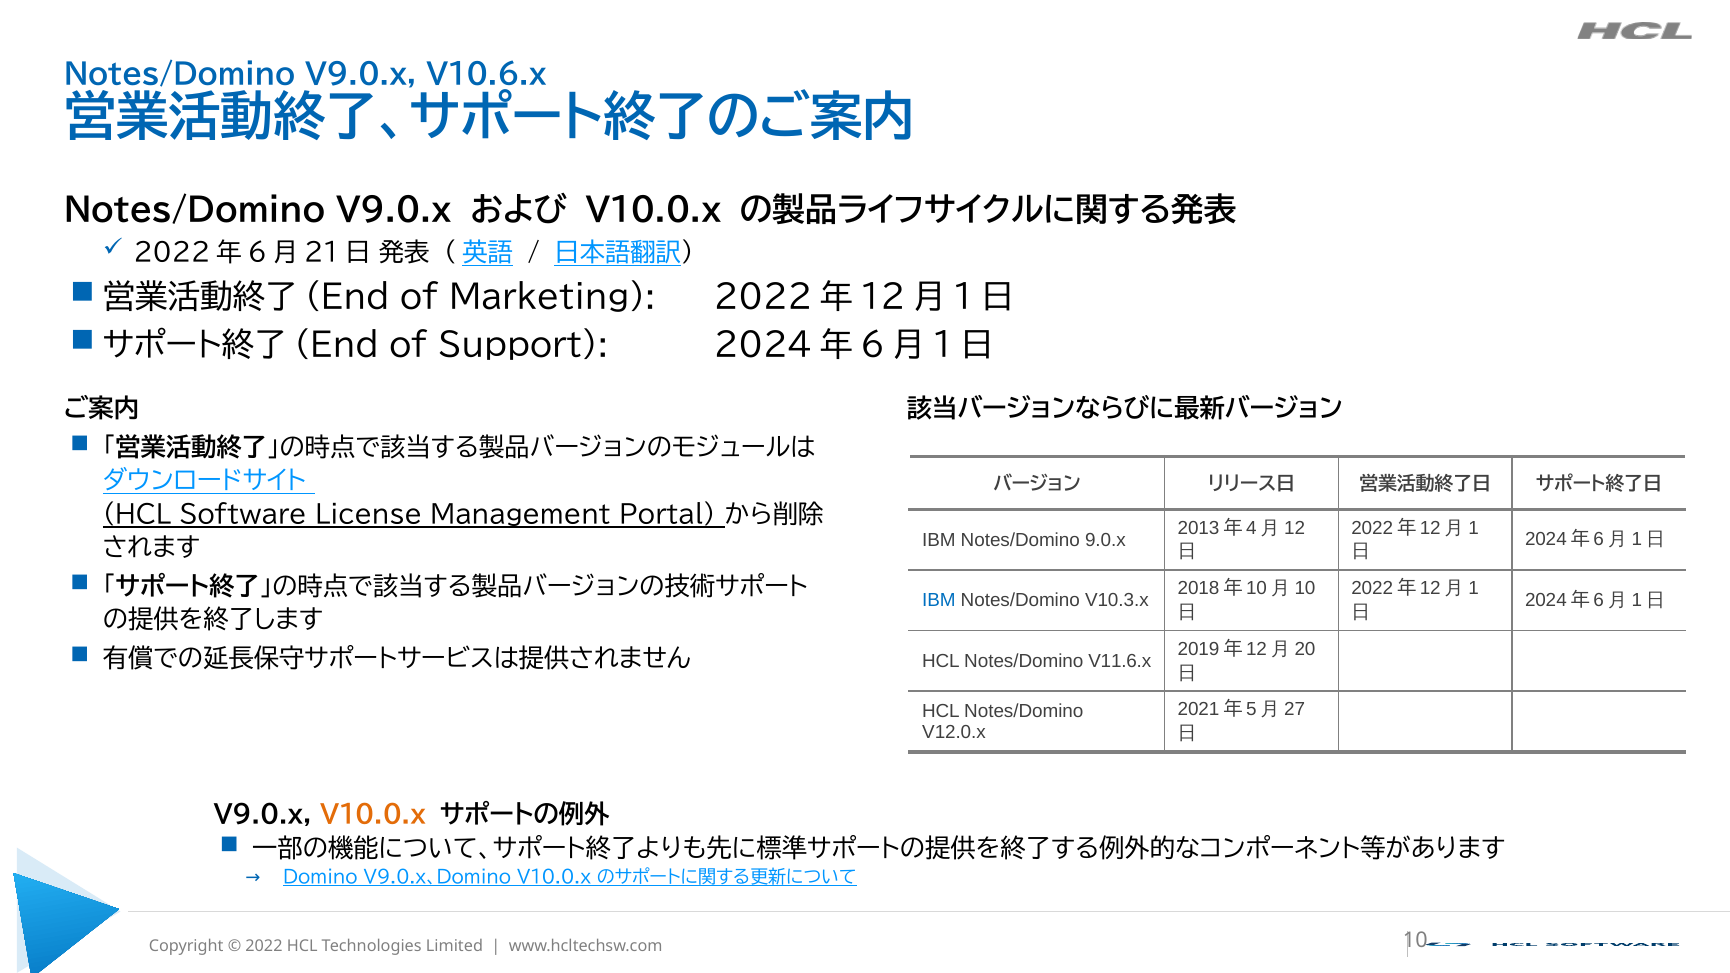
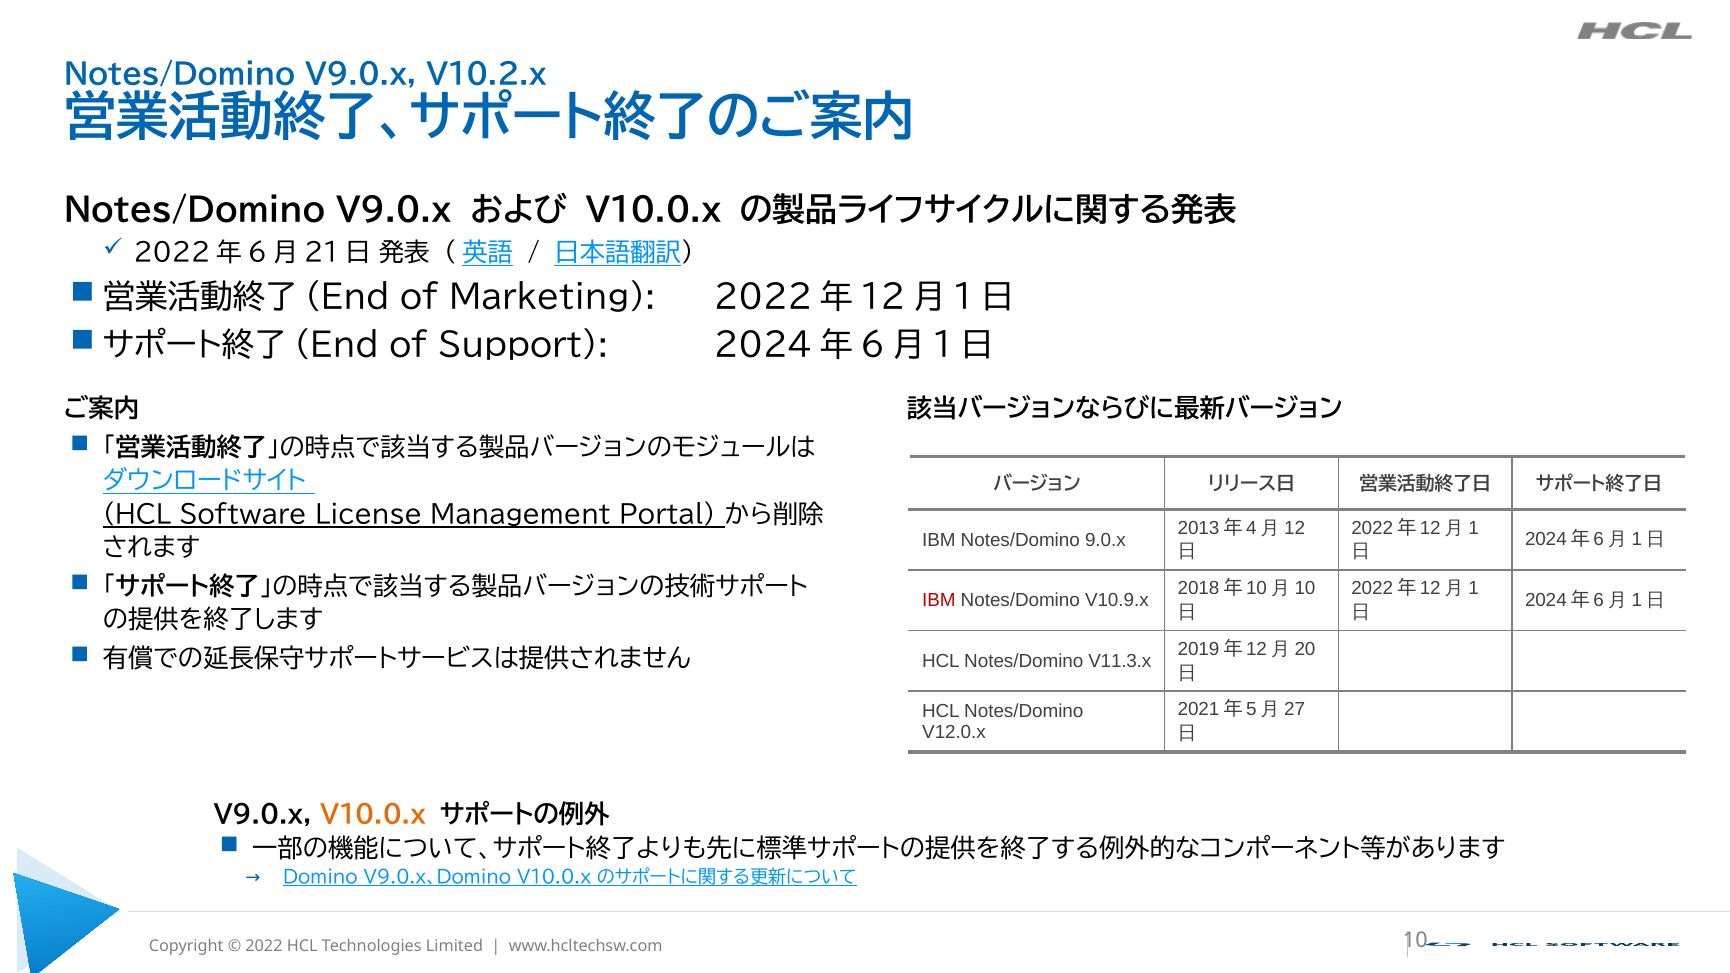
V10.6.x: V10.6.x -> V10.2.x (487, 75)
IBM colour: blue -> red (939, 601)
V10.3.x: V10.3.x -> V10.9.x (1117, 601)
V11.6.x: V11.6.x -> V11.3.x (1120, 661)
